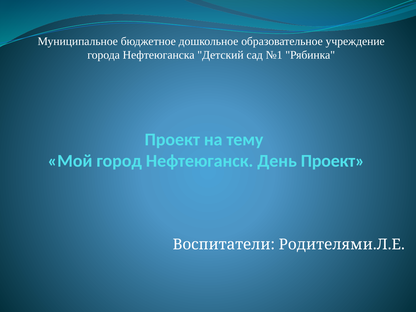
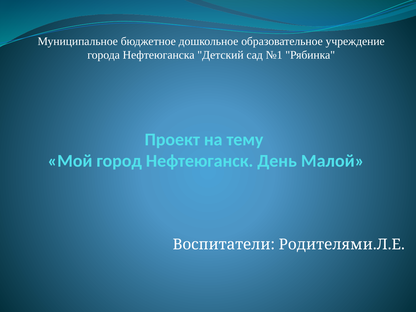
День Проект: Проект -> Малой (333, 161)
